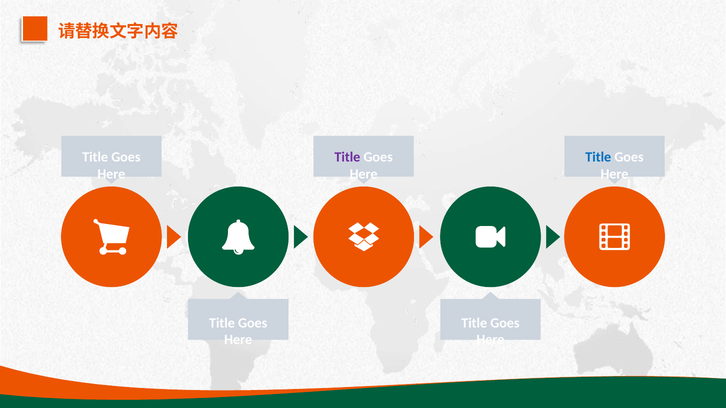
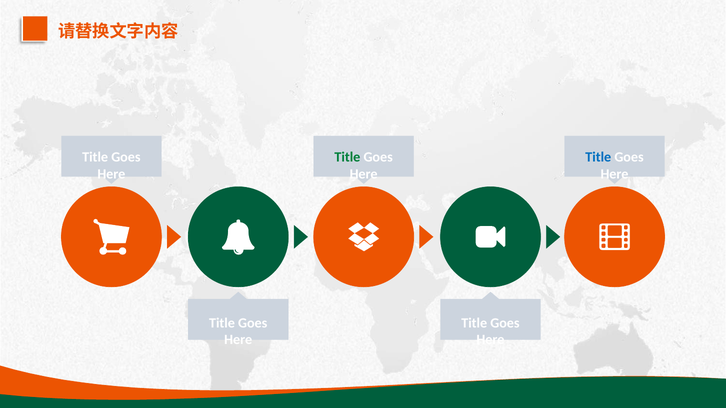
Title colour: purple -> green (347, 157)
